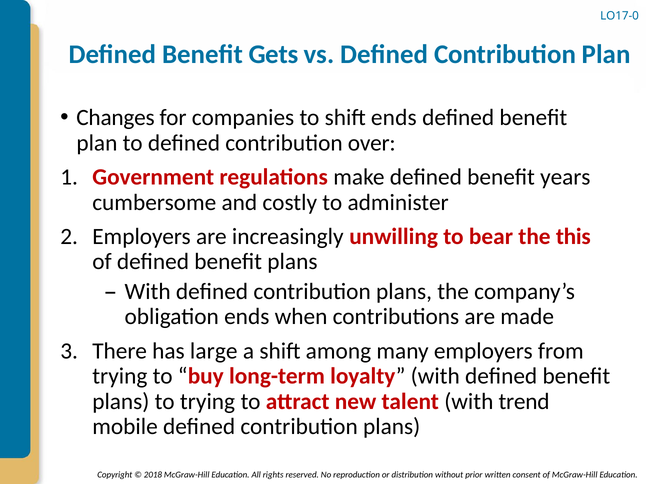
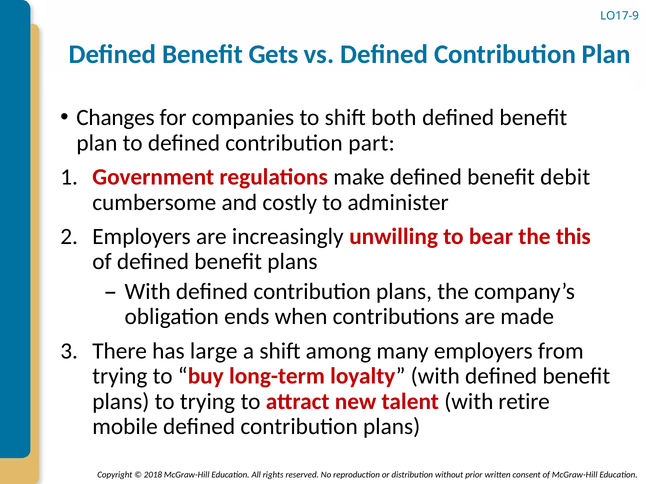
LO17-0: LO17-0 -> LO17-9 (620, 16)
shift ends: ends -> both (394, 118)
over: over -> part (372, 143)
years: years -> debit (565, 177)
trend: trend -> retire (524, 402)
